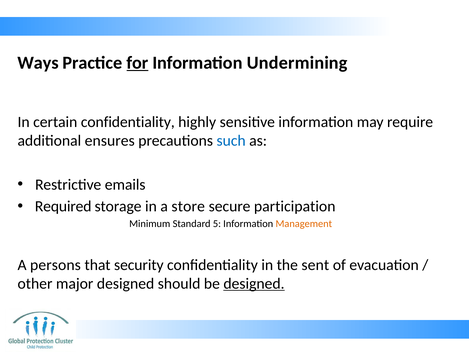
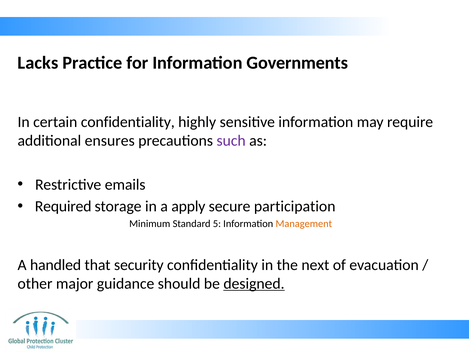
Ways: Ways -> Lacks (38, 63)
for underline: present -> none (137, 63)
Undermining: Undermining -> Governments (297, 63)
such colour: blue -> purple (231, 141)
store: store -> apply (188, 206)
persons: persons -> handled (56, 265)
sent: sent -> next (315, 265)
major designed: designed -> guidance (126, 283)
